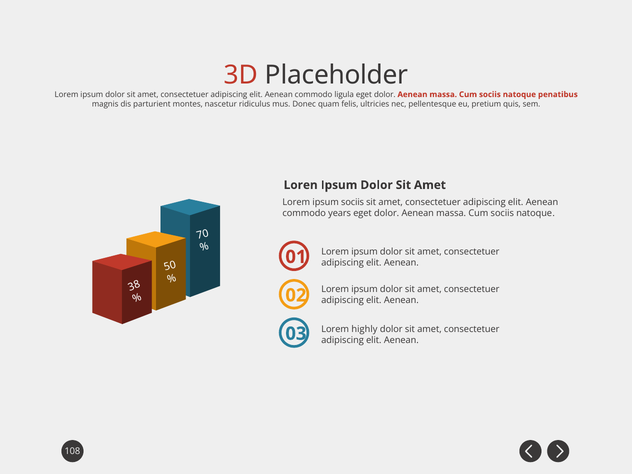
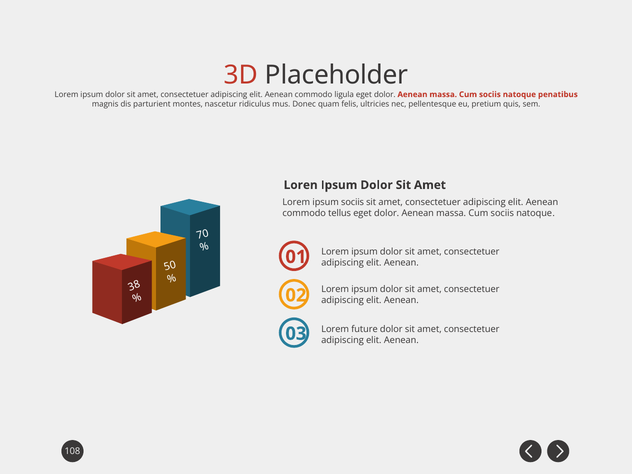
years: years -> tellus (340, 213)
highly: highly -> future (364, 329)
